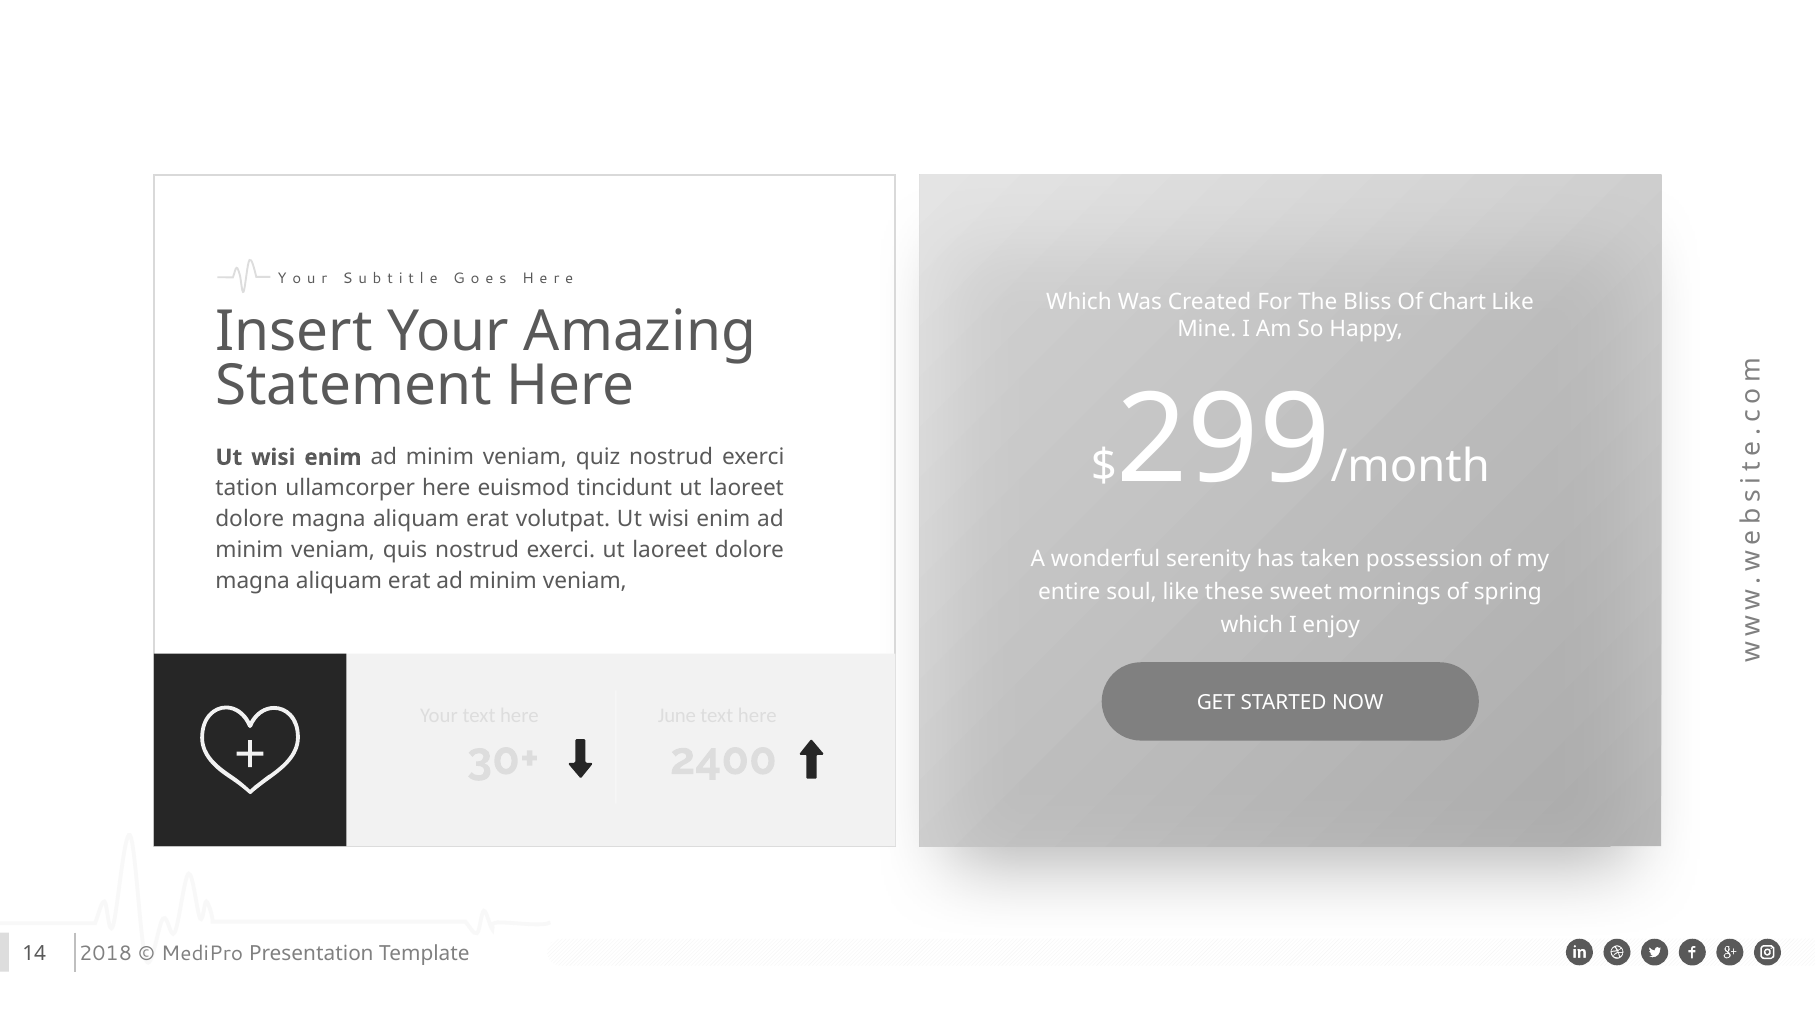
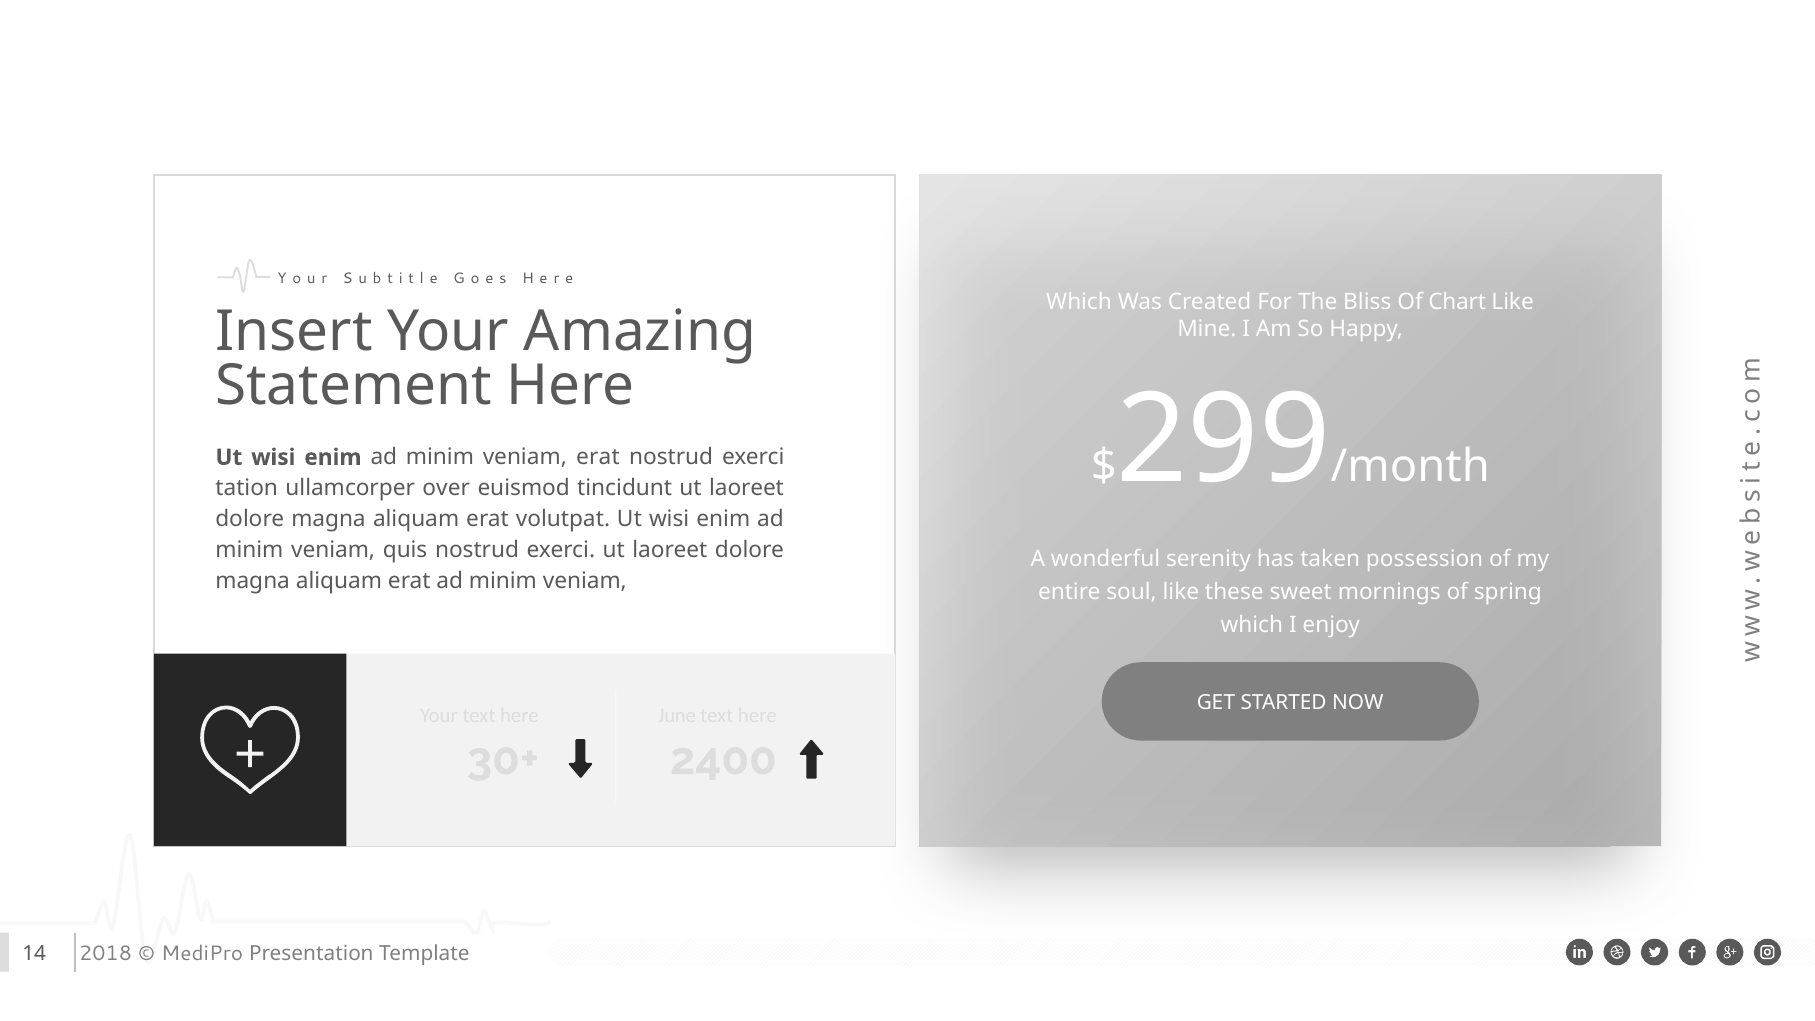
veniam quiz: quiz -> erat (598, 457)
ullamcorper here: here -> over (446, 488)
